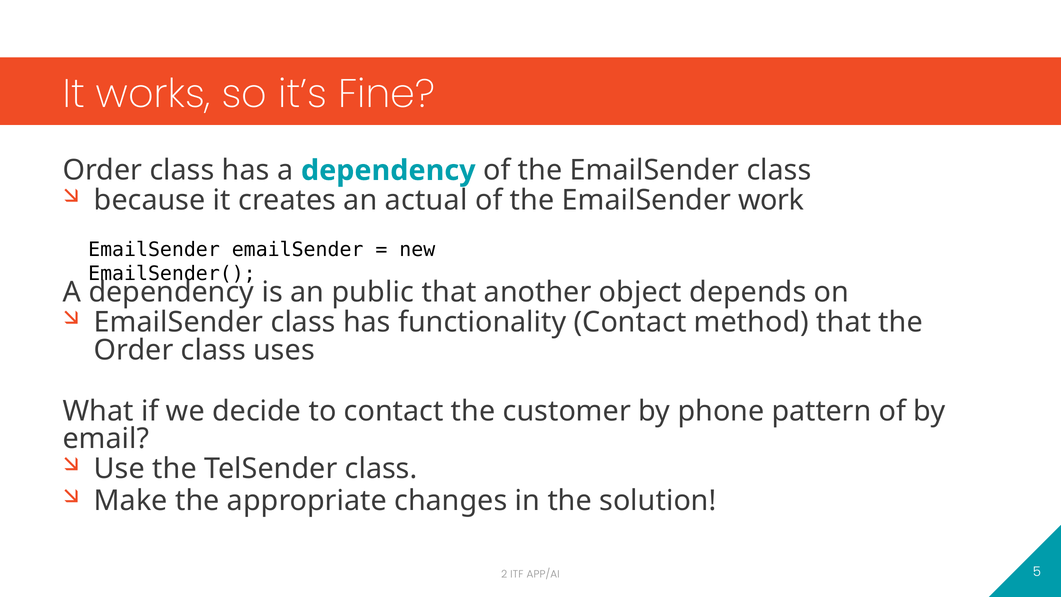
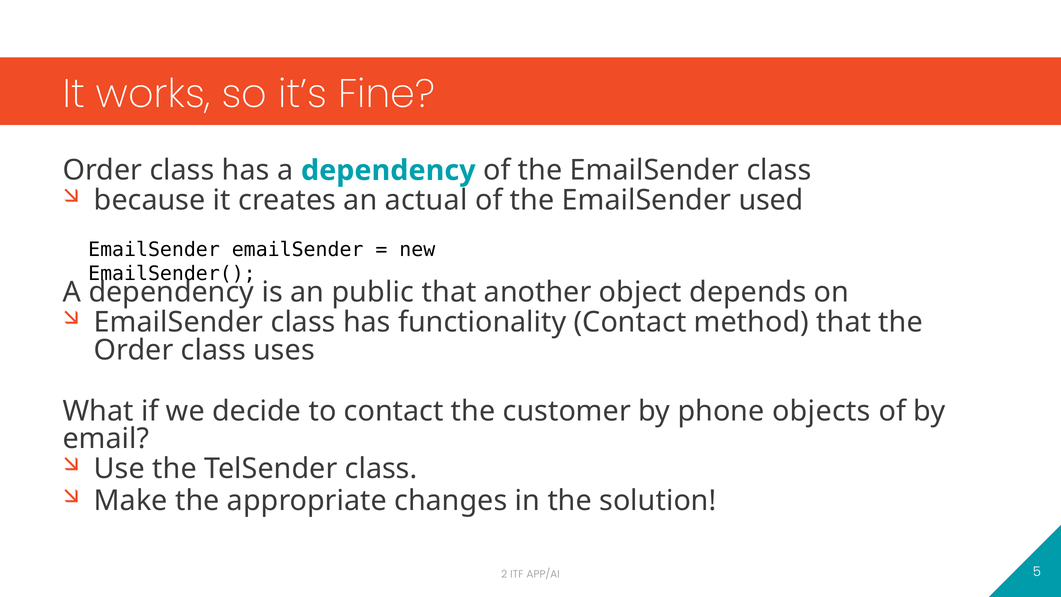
work: work -> used (771, 200)
pattern: pattern -> objects (821, 411)
